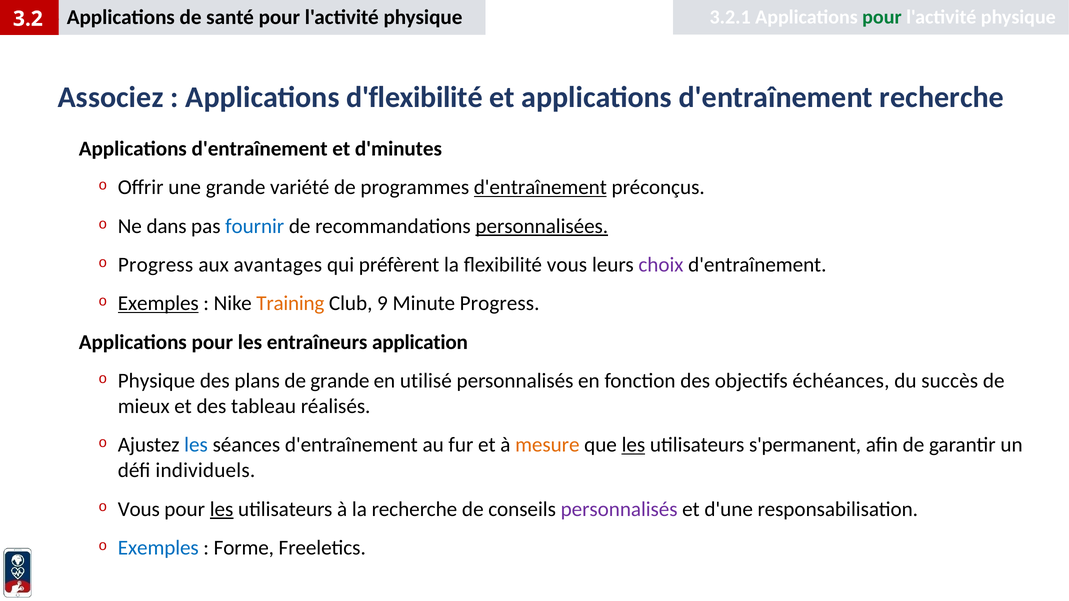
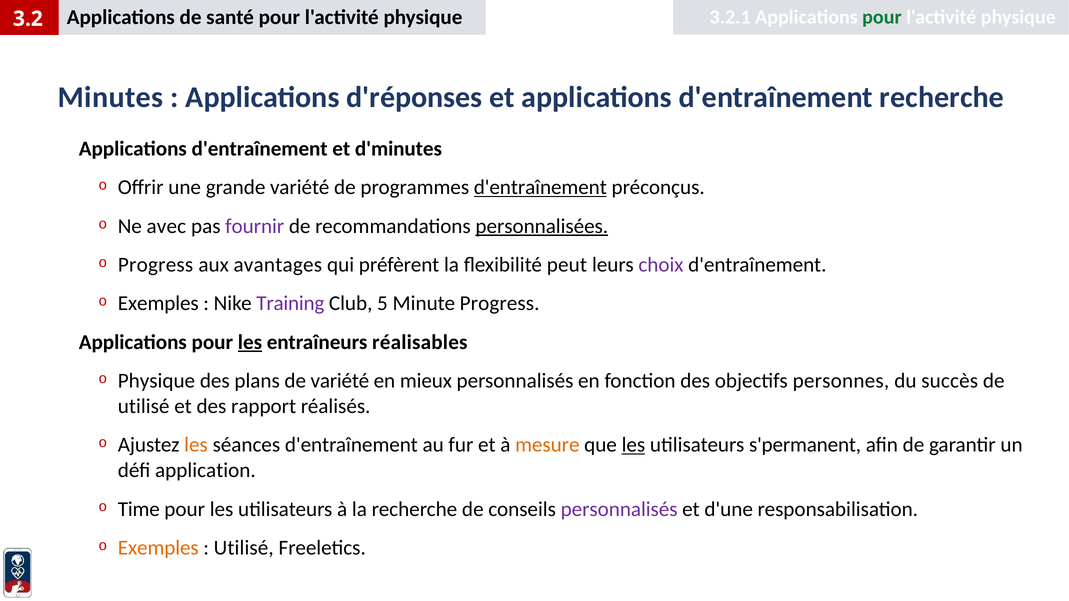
Associez: Associez -> Minutes (111, 97)
d'flexibilité: d'flexibilité -> d'réponses (414, 97)
dans: dans -> avec (166, 226)
fournir colour: blue -> purple (255, 226)
flexibilité vous: vous -> peut (567, 265)
Exemples underline: present -> none (158, 304)
Training colour: orange -> purple (290, 304)
9: 9 -> 5 (382, 304)
les underline: none -> present (250, 342)
application: application -> réalisables (420, 342)
de grande: grande -> variété (340, 381)
utilisé: utilisé -> mieux (426, 381)
échéances: échéances -> personnes (841, 381)
mieux: mieux -> utilisé (144, 406)
tableau: tableau -> rapport (264, 406)
les colour: blue -> orange (196, 445)
individuels: individuels -> application (205, 471)
Vous: Vous -> Time (139, 509)
les underline: present -> none (222, 509)
Exemples colour: blue -> orange (158, 548)
Forme: Forme -> Utilisé (244, 548)
